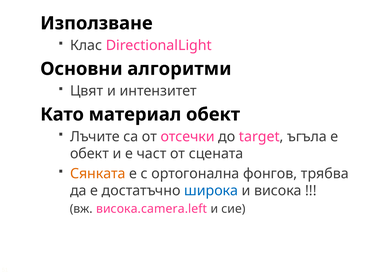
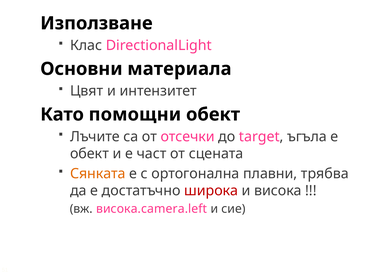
алгоритми: алгоритми -> материала (179, 69)
материал: материал -> помощни (135, 114)
фонгов: фонгов -> плавни (270, 173)
широка colour: blue -> red (211, 190)
